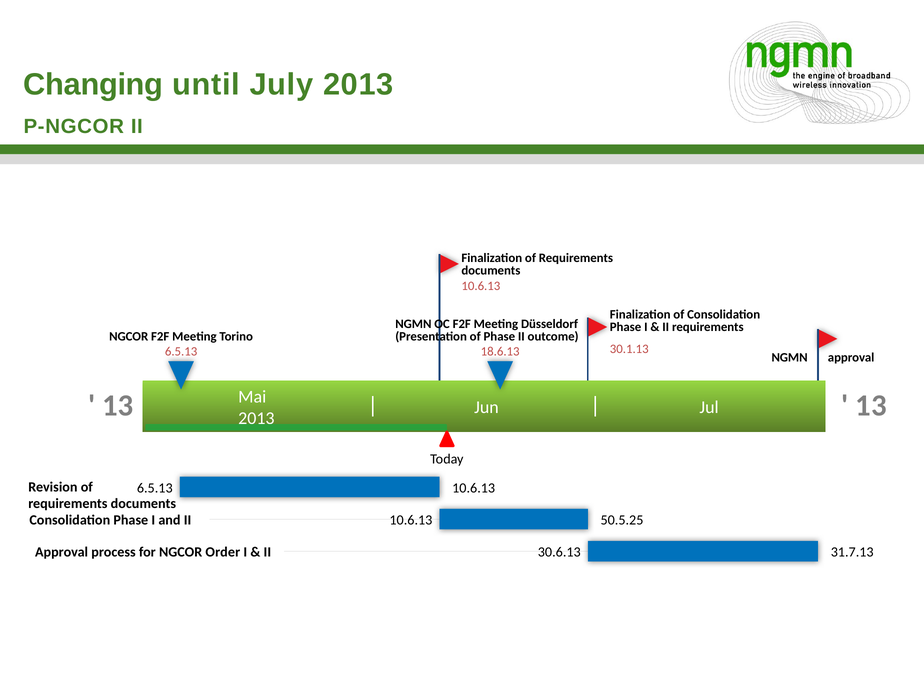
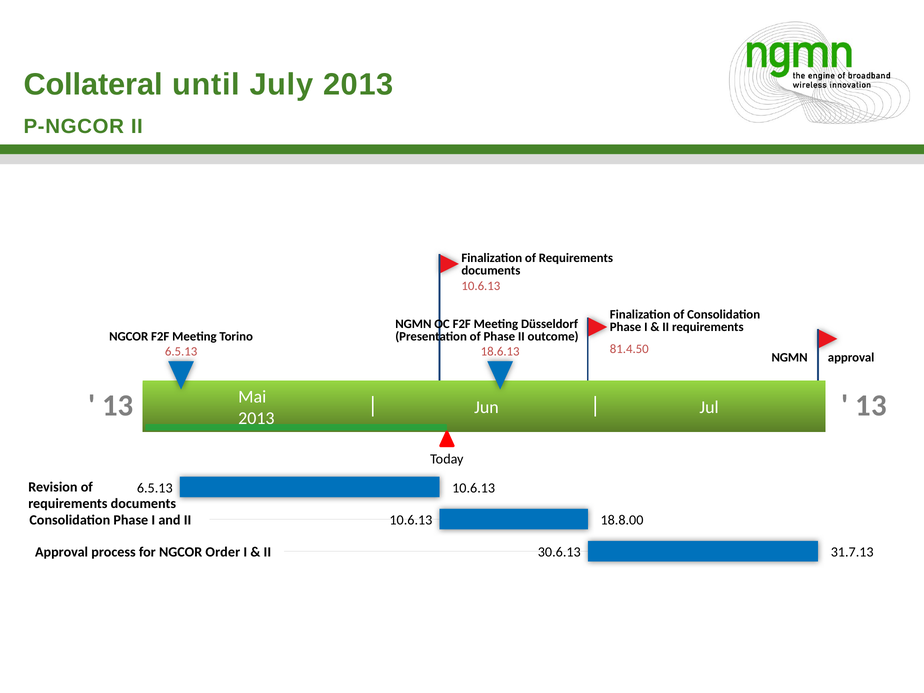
Changing: Changing -> Collateral (93, 85)
30.1.13: 30.1.13 -> 81.4.50 (629, 349)
50.5.25: 50.5.25 -> 18.8.00 (622, 520)
